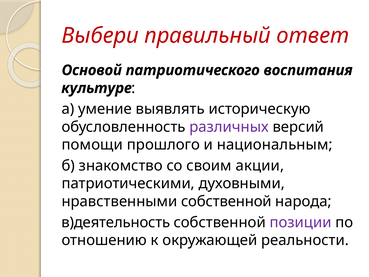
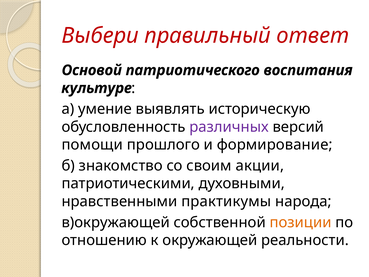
национальным: национальным -> формирование (275, 145)
нравственными собственной: собственной -> практикумы (226, 201)
в)деятельность: в)деятельность -> в)окружающей (116, 222)
позиции colour: purple -> orange (301, 222)
